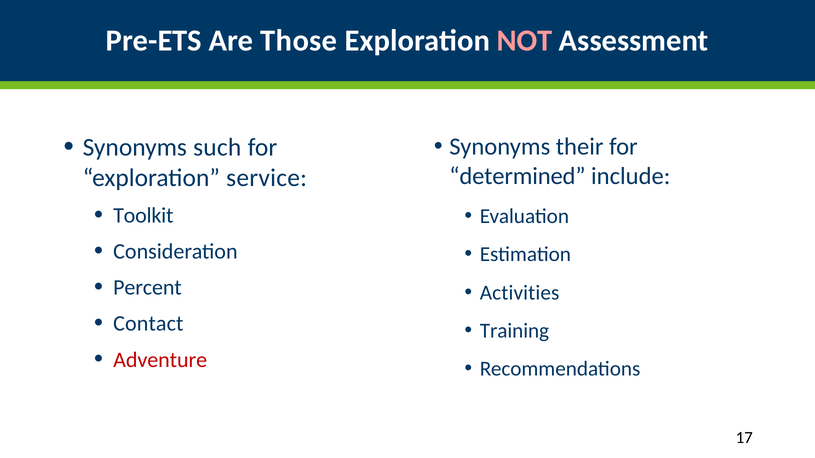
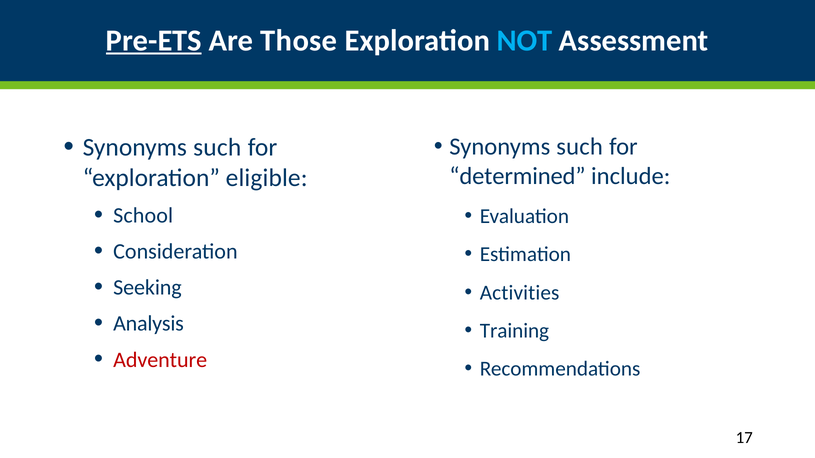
Pre-ETS underline: none -> present (154, 41)
NOT colour: pink -> light blue (524, 41)
their: their -> such (580, 147)
service: service -> eligible (267, 178)
Toolkit: Toolkit -> School (143, 216)
Percent: Percent -> Seeking (147, 288)
Contact: Contact -> Analysis (148, 324)
